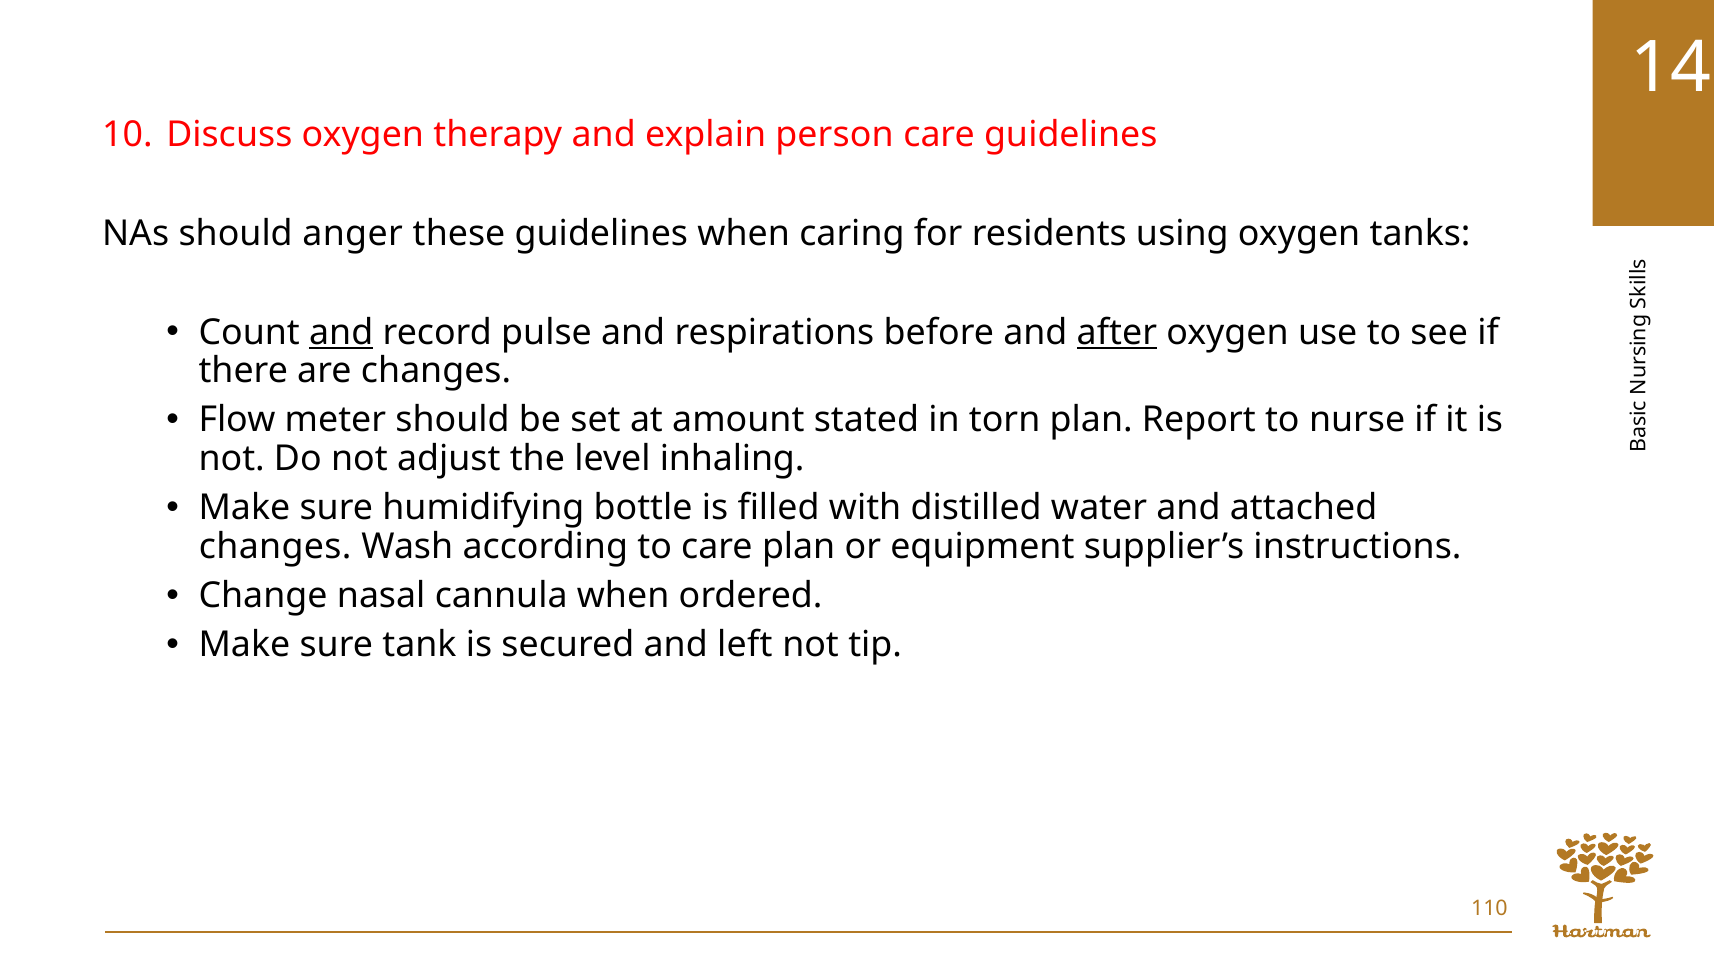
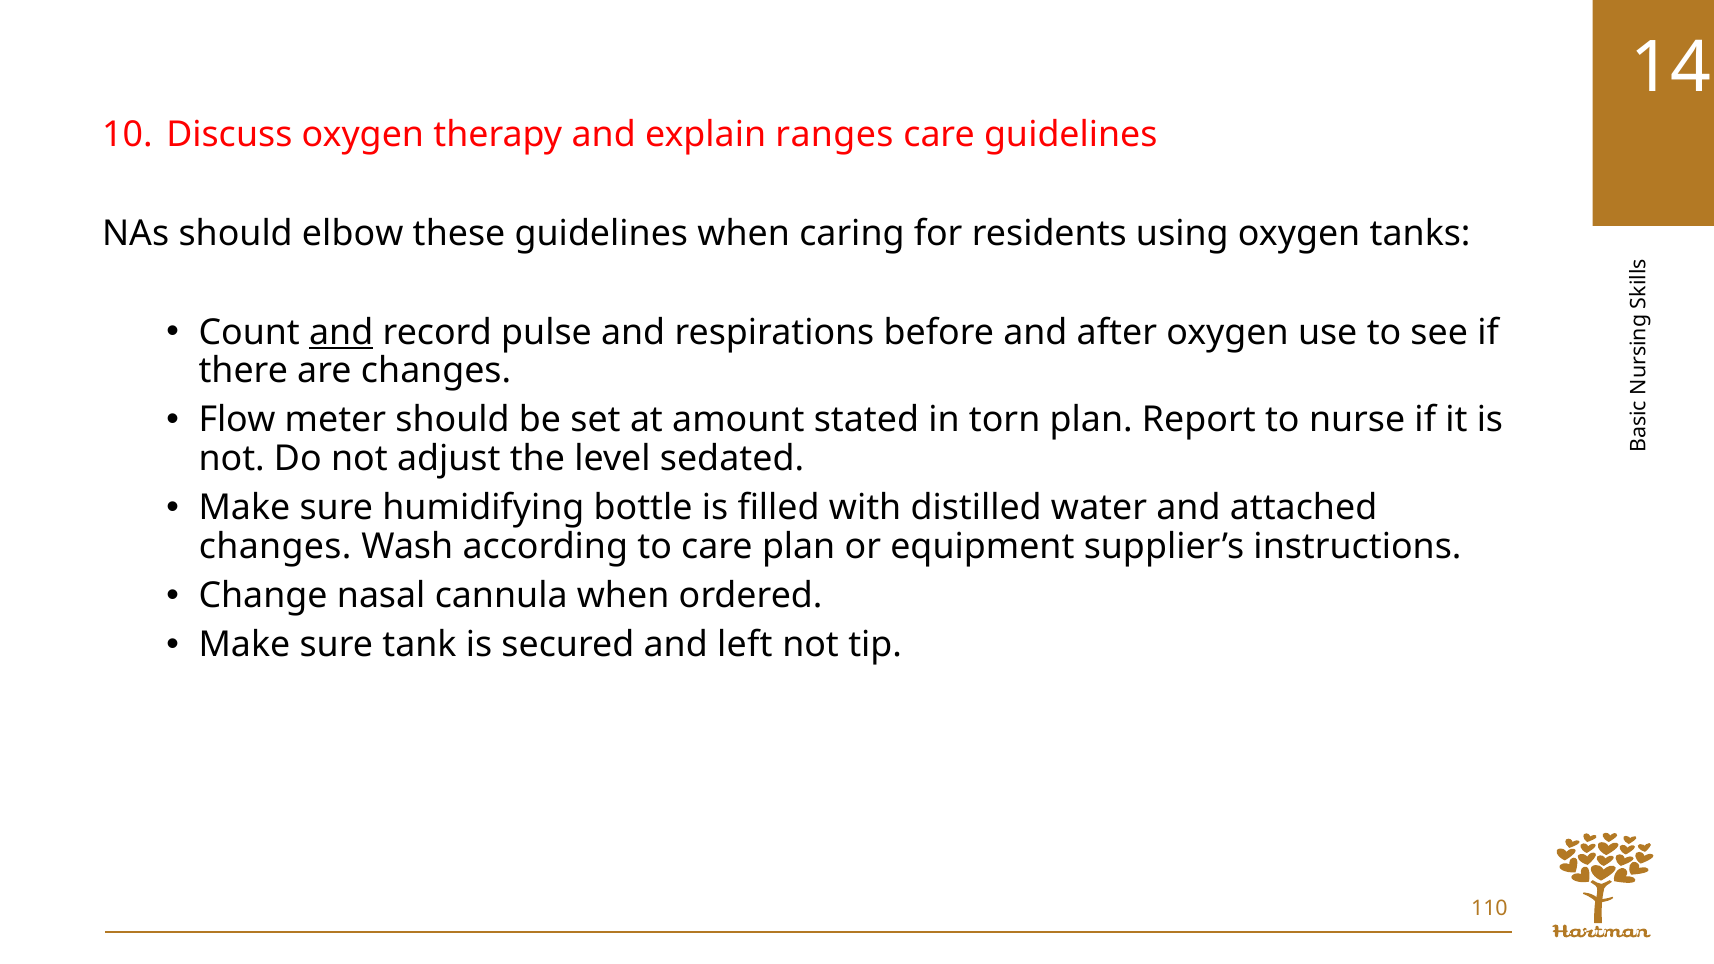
person: person -> ranges (834, 135)
anger: anger -> elbow (353, 234)
after underline: present -> none (1117, 332)
inhaling: inhaling -> sedated (732, 459)
